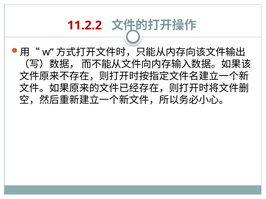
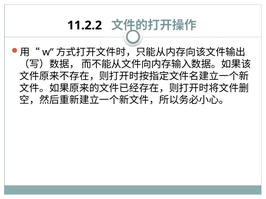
11.2.2 colour: red -> black (85, 25)
